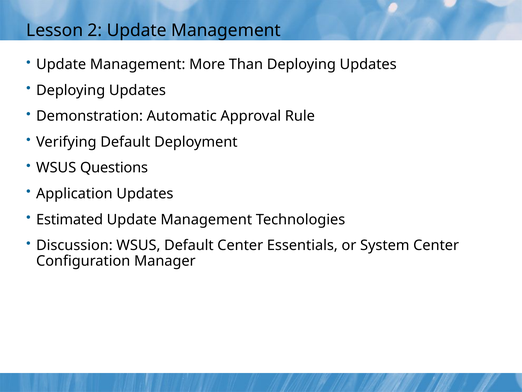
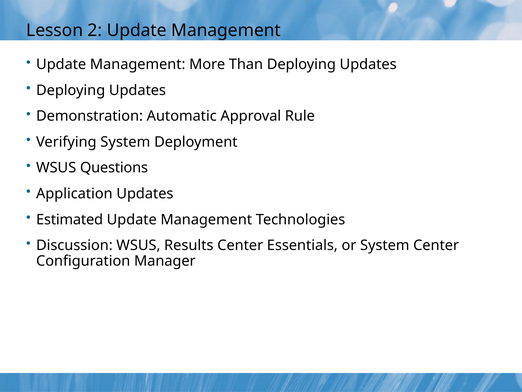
Verifying Default: Default -> System (125, 142)
WSUS Default: Default -> Results (189, 245)
